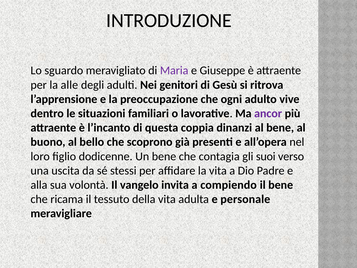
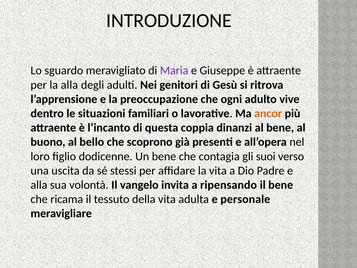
la alle: alle -> alla (69, 85)
ancor colour: purple -> orange (268, 113)
compiendo: compiendo -> ripensando (229, 185)
